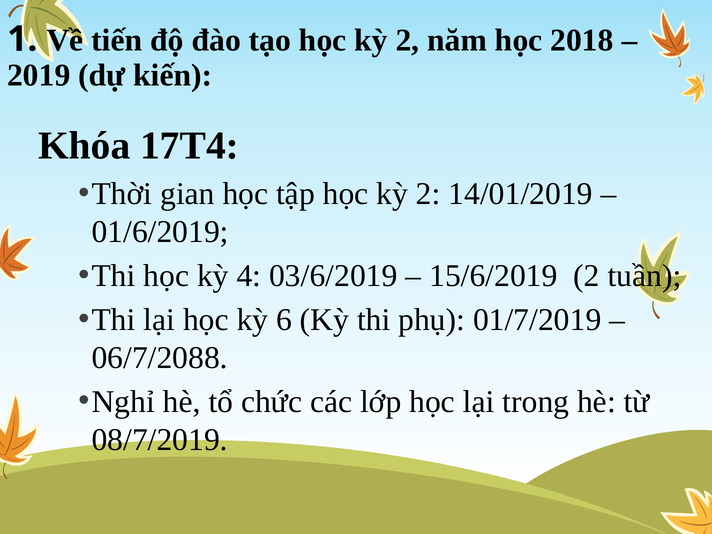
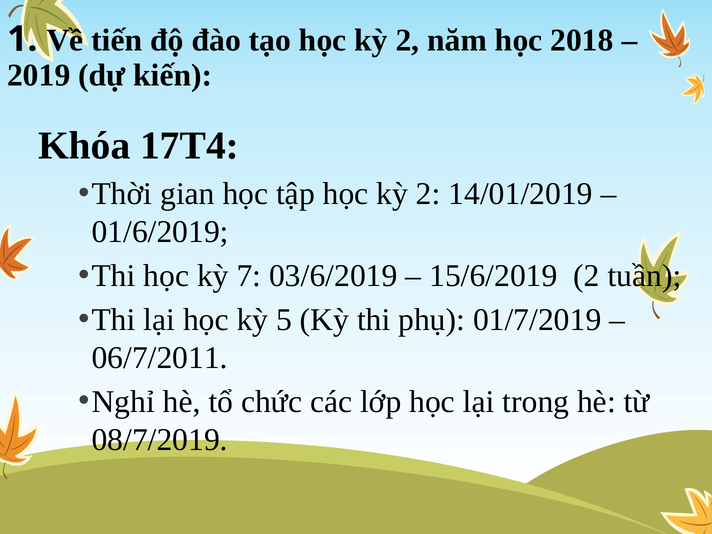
4: 4 -> 7 (249, 276)
6: 6 -> 5 (284, 320)
06/7/2088: 06/7/2088 -> 06/7/2011 (160, 358)
